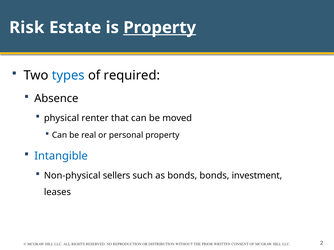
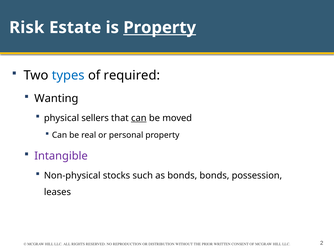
Absence: Absence -> Wanting (56, 99)
renter: renter -> sellers (95, 118)
can underline: none -> present (139, 118)
Intangible colour: blue -> purple (61, 156)
sellers: sellers -> stocks (116, 176)
investment: investment -> possession (257, 176)
